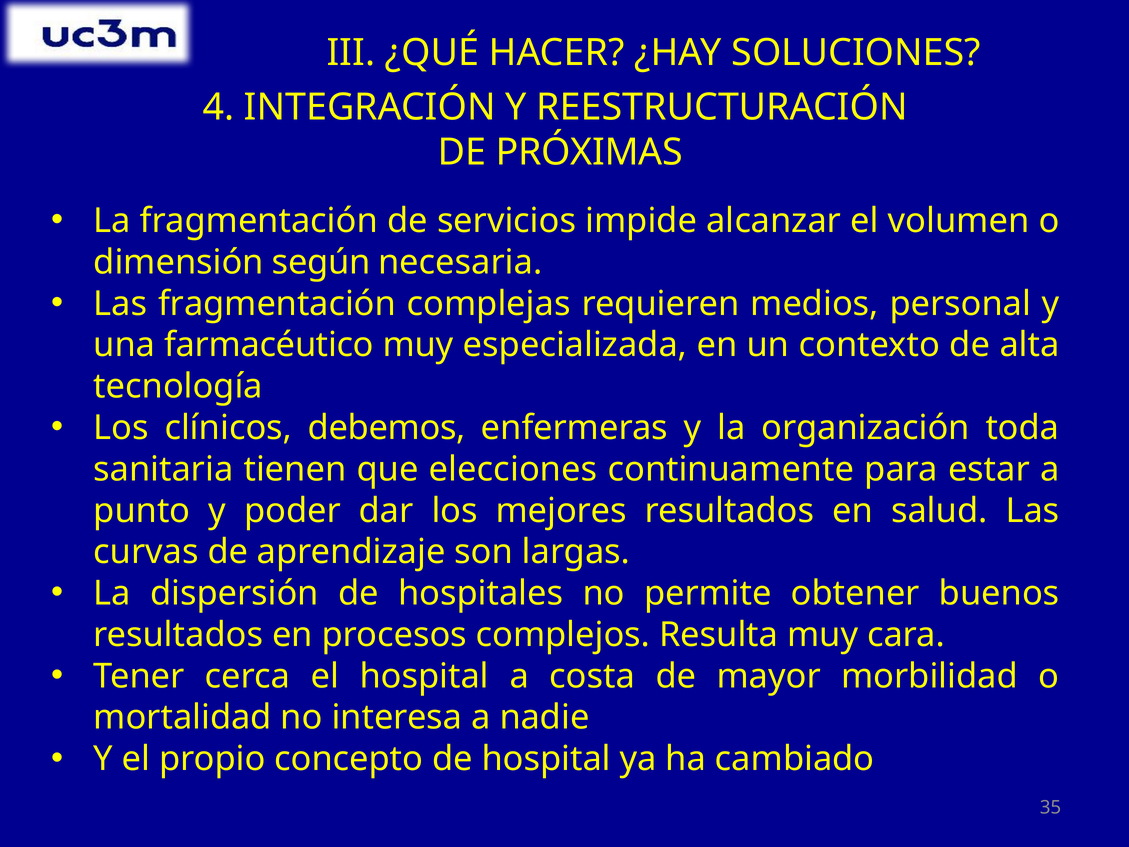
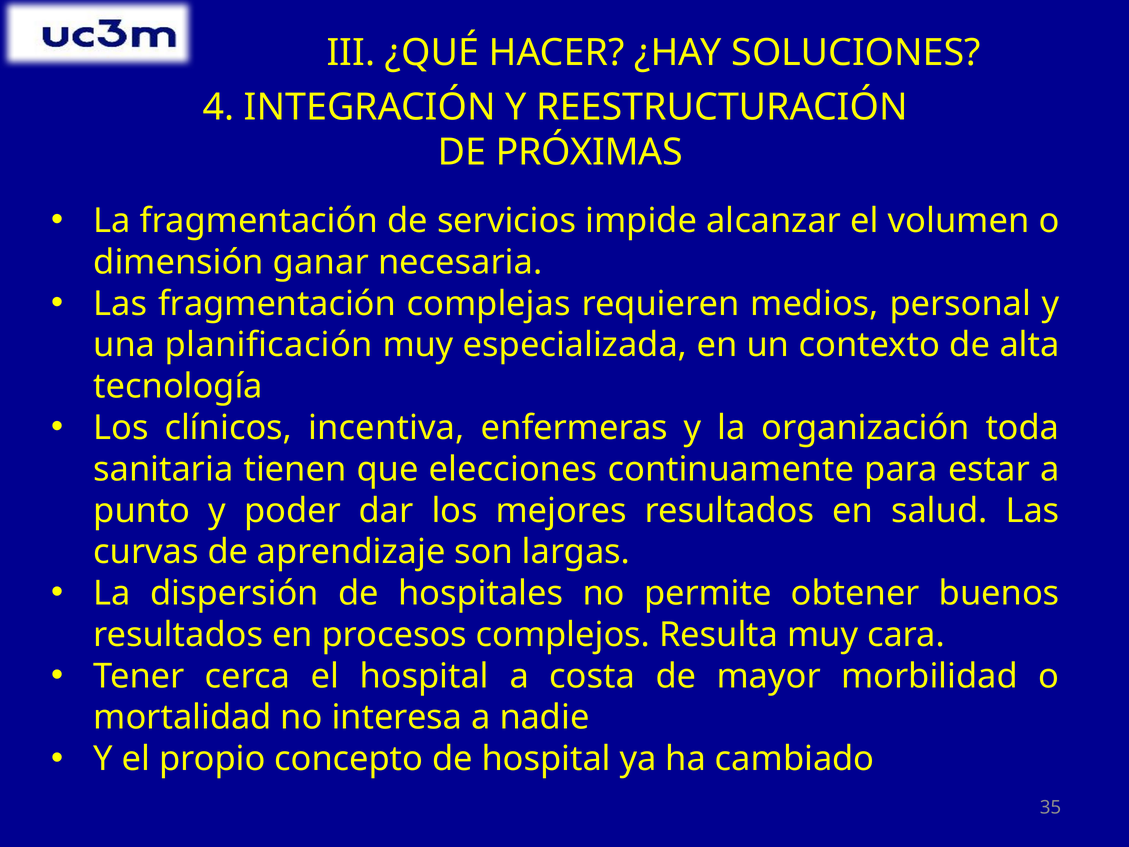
según: según -> ganar (321, 262)
farmacéutico: farmacéutico -> planificación (269, 345)
debemos: debemos -> incentiva (386, 428)
